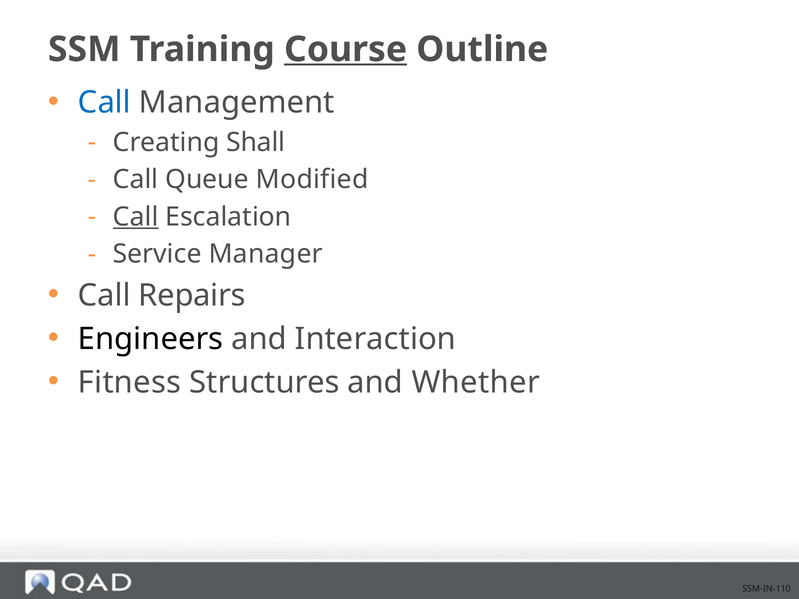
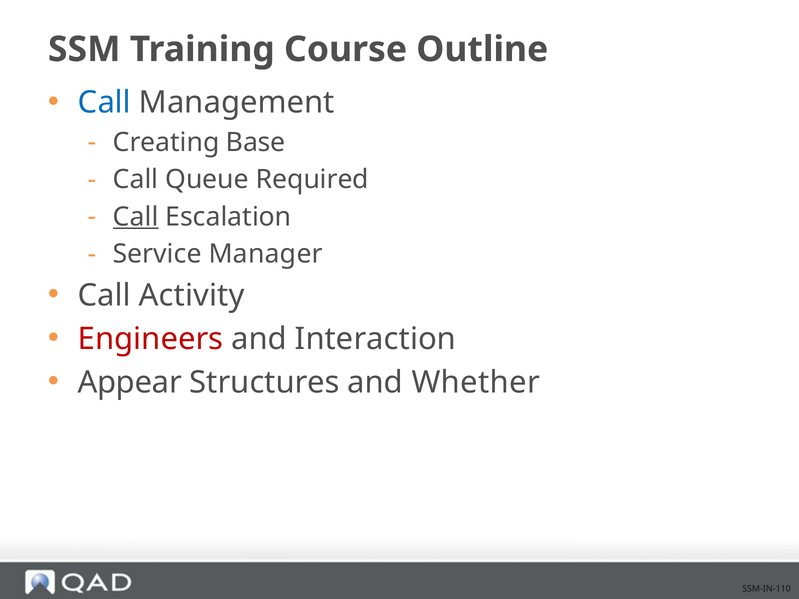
Course underline: present -> none (346, 49)
Shall: Shall -> Base (256, 142)
Modified: Modified -> Required (312, 180)
Repairs: Repairs -> Activity (192, 295)
Engineers colour: black -> red (151, 339)
Fitness: Fitness -> Appear (130, 382)
